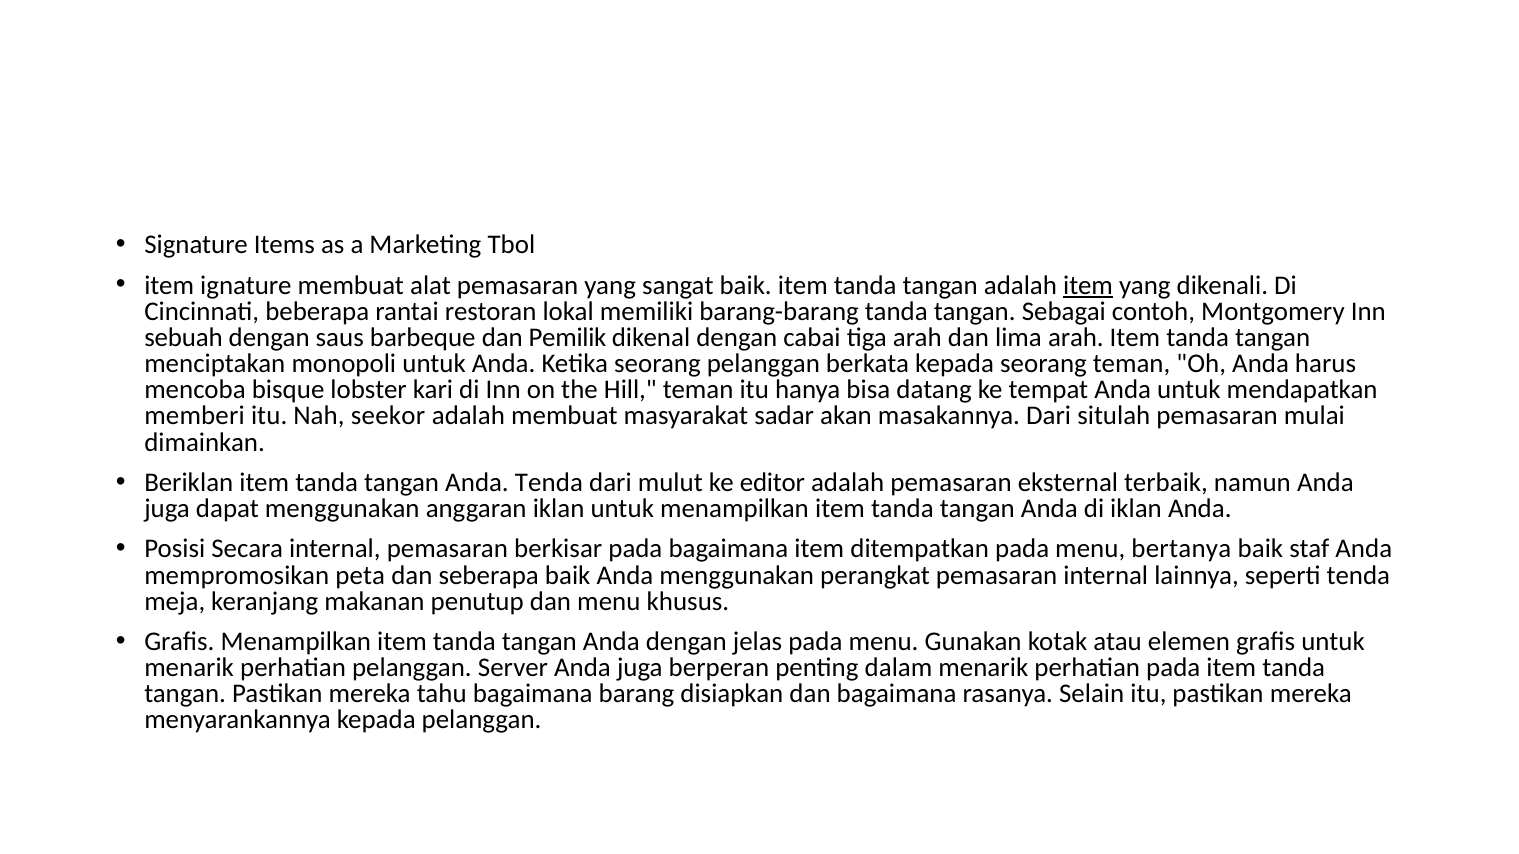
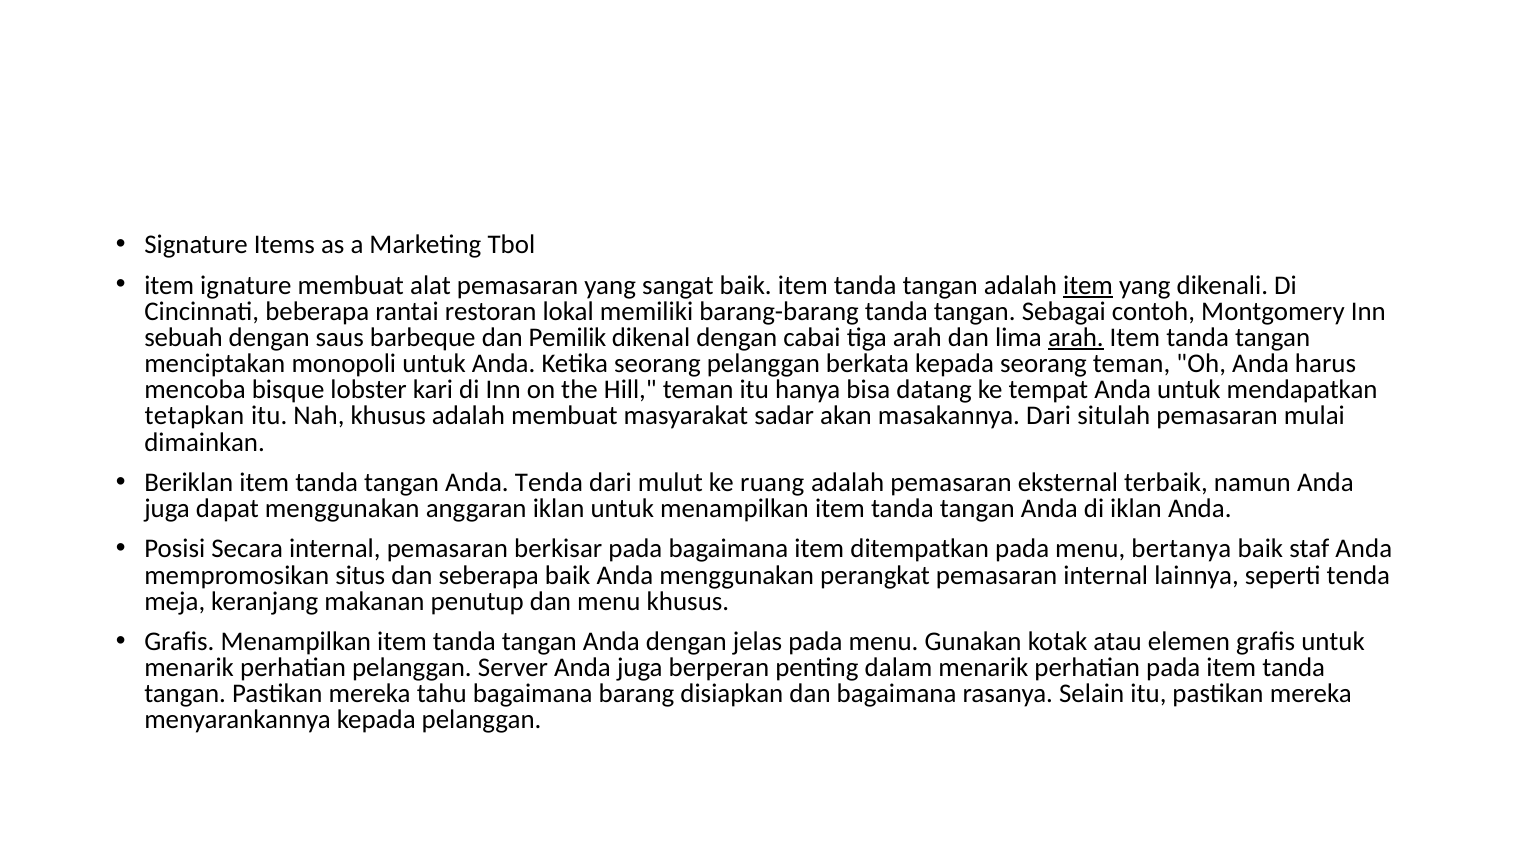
arah underline: none -> present (1076, 338)
memberi: memberi -> tetapkan (194, 416)
Nah seekor: seekor -> khusus (388, 416)
editor: editor -> ruang (772, 483)
peta: peta -> situs (360, 575)
